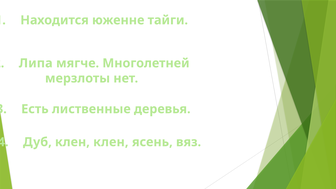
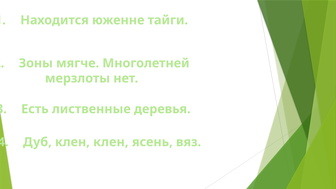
Липа: Липа -> Зоны (36, 63)
